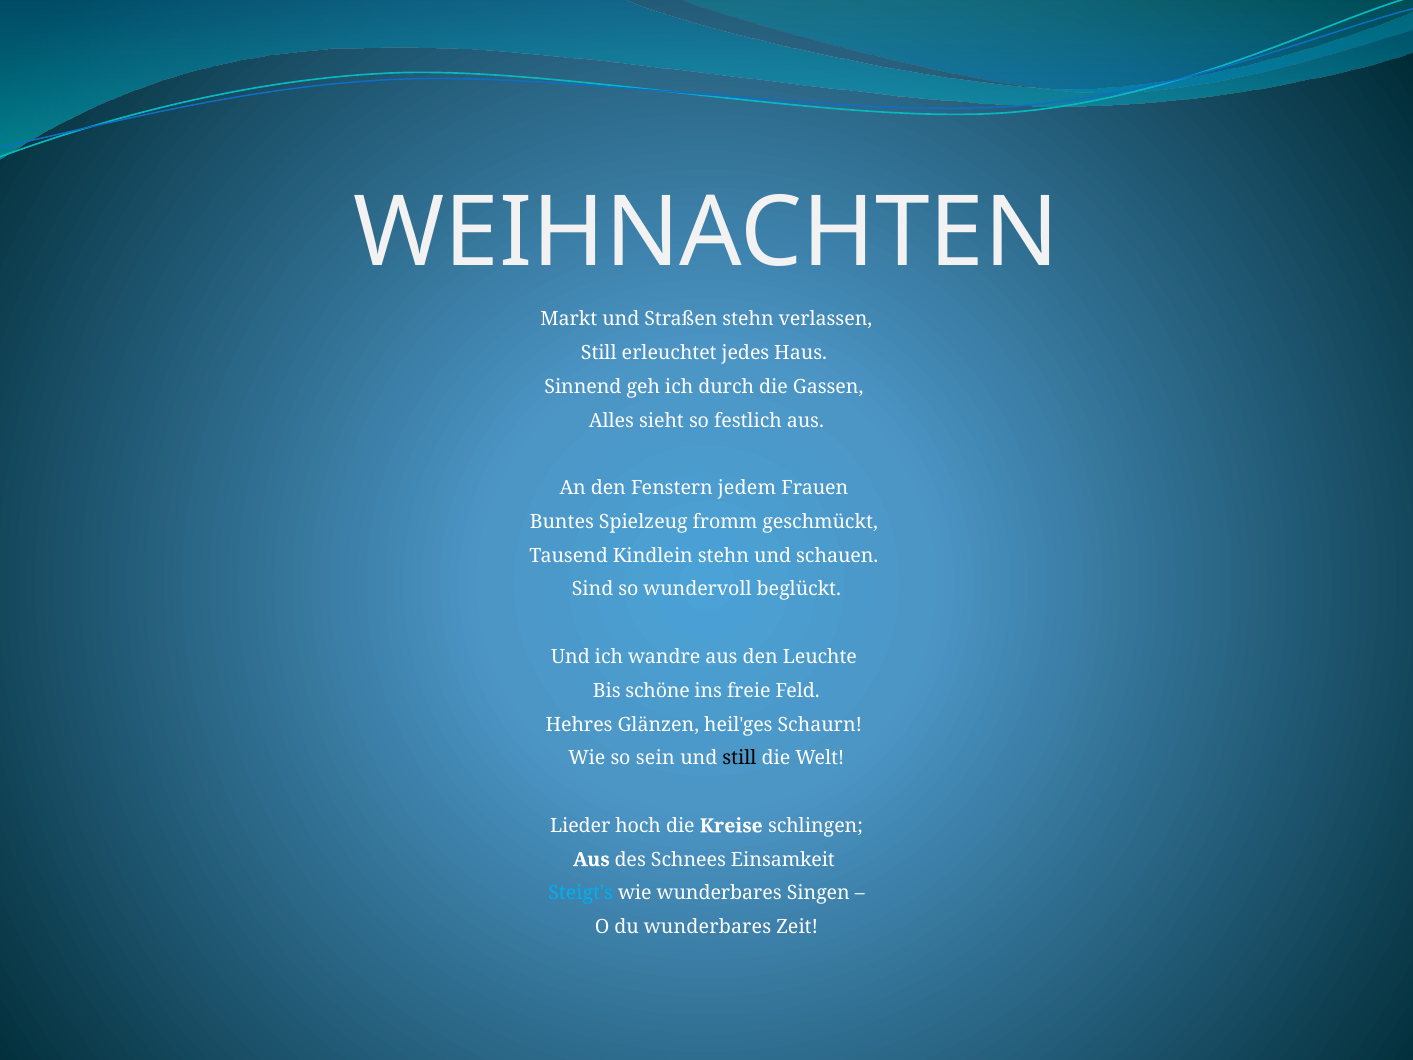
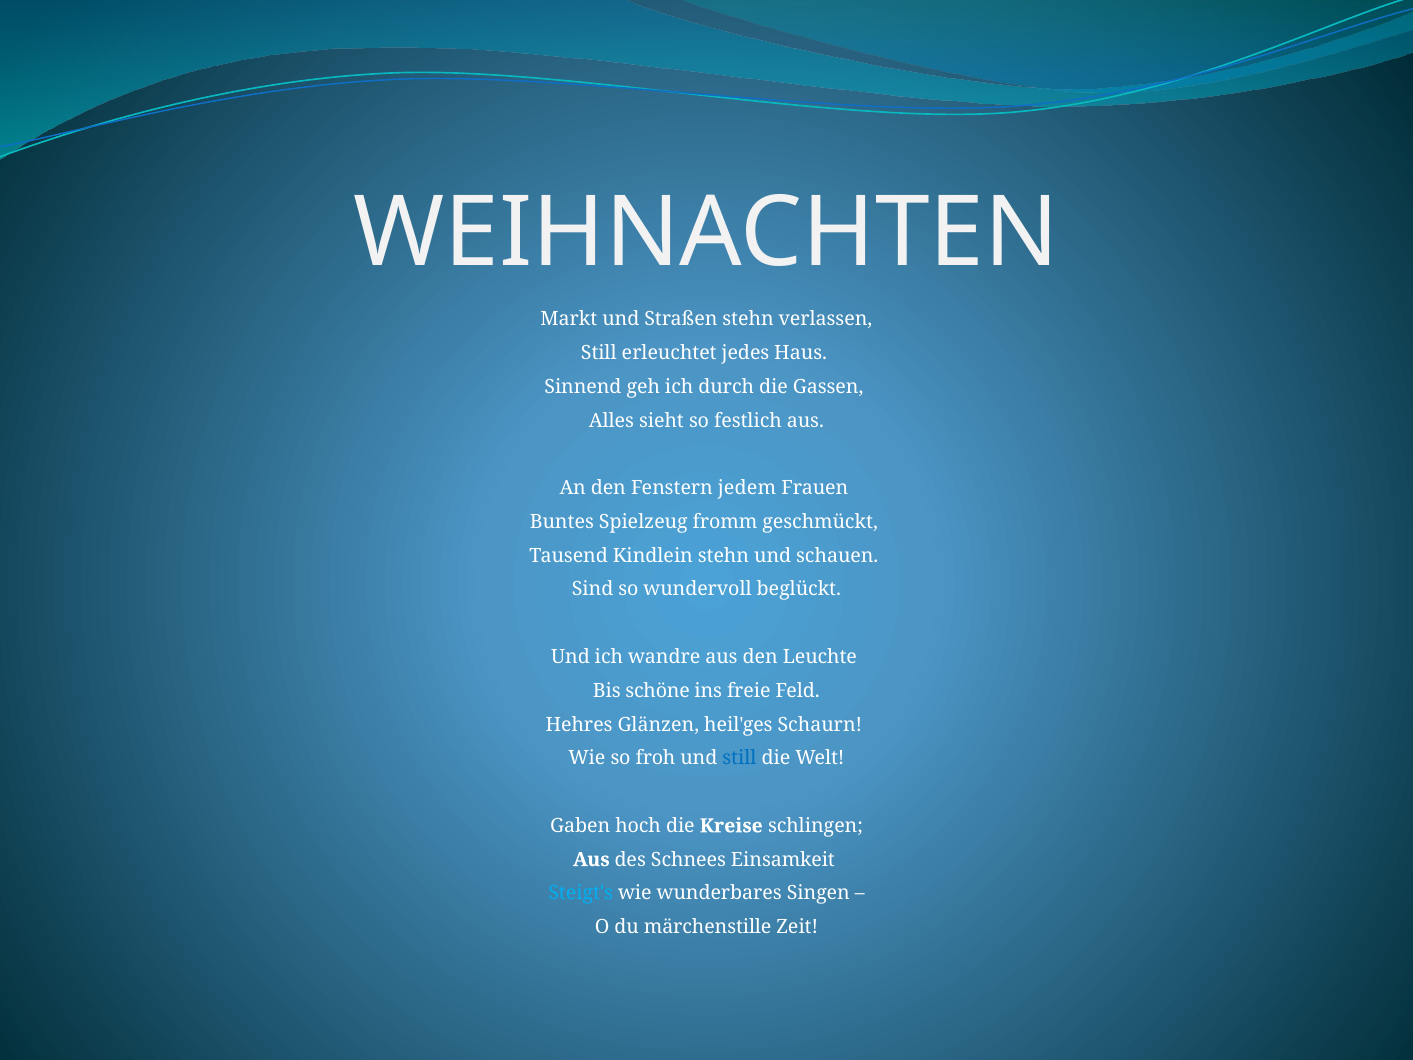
sein: sein -> froh (656, 758)
still colour: black -> blue (739, 758)
Lieder: Lieder -> Gaben (580, 826)
du wunderbares: wunderbares -> märchenstille (708, 927)
